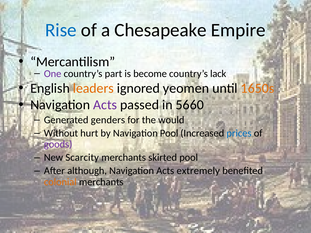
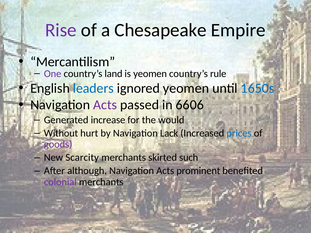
Rise colour: blue -> purple (61, 30)
part: part -> land (113, 74)
is become: become -> yeomen (150, 74)
lack: lack -> rule (218, 74)
leaders colour: orange -> blue (93, 88)
1650s colour: orange -> blue (257, 88)
5660: 5660 -> 6606 (190, 105)
genders: genders -> increase (108, 120)
Navigation Pool: Pool -> Lack (169, 133)
skirted pool: pool -> such (189, 158)
extremely: extremely -> prominent (198, 171)
colonial colour: orange -> purple (60, 182)
